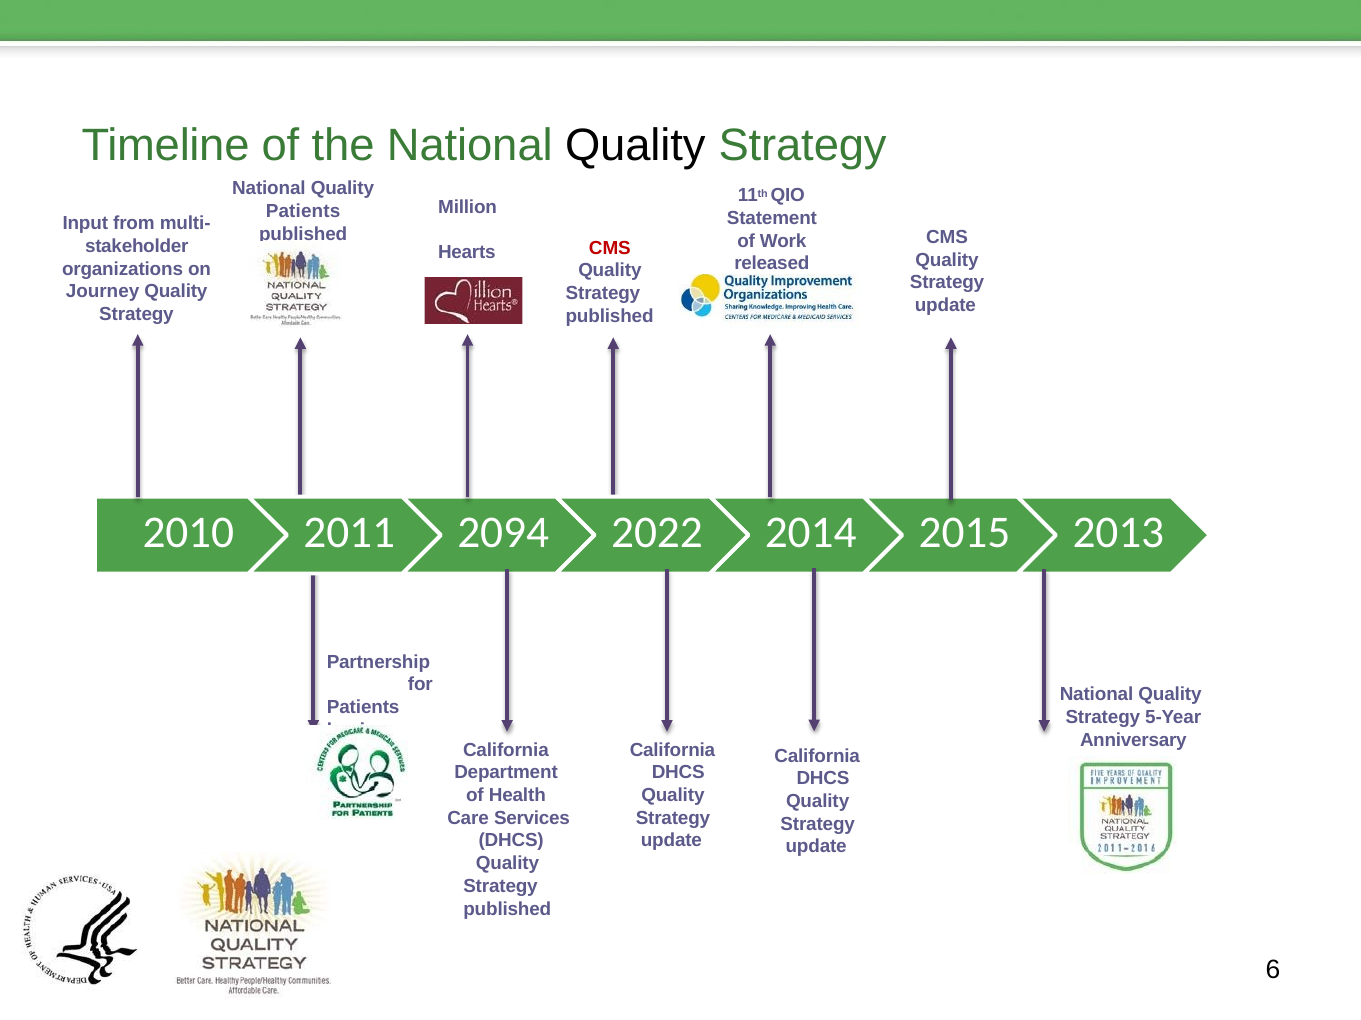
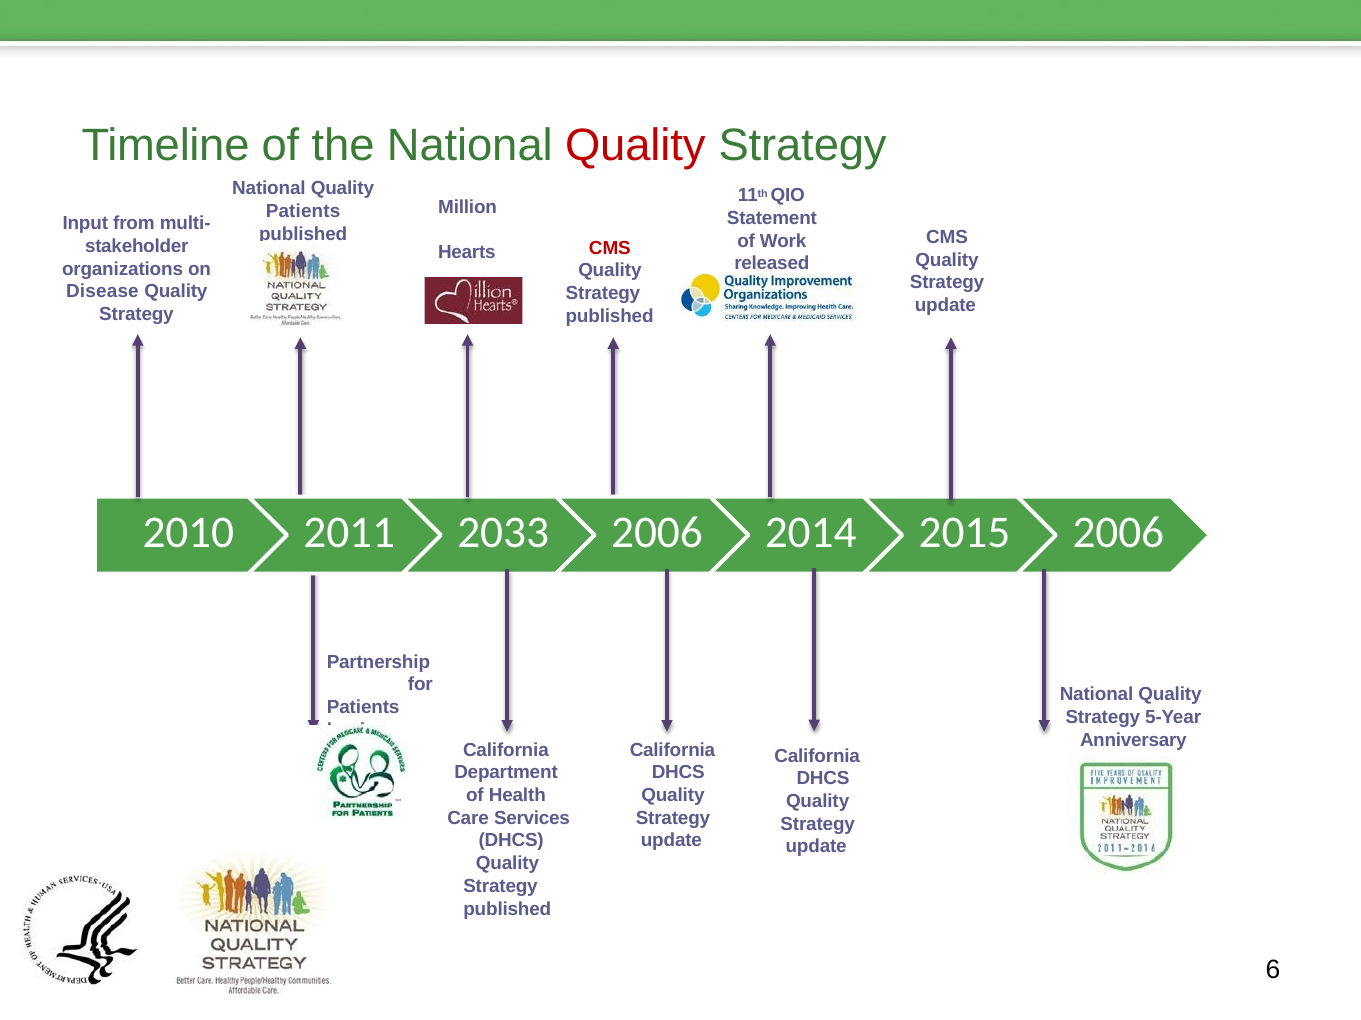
Quality colour: black -> red (635, 146)
Journey: Journey -> Disease (102, 292)
2094: 2094 -> 2033 (503, 533)
2022: 2022 -> 2006 (657, 533)
2011 2013: 2013 -> 2006 (1118, 533)
